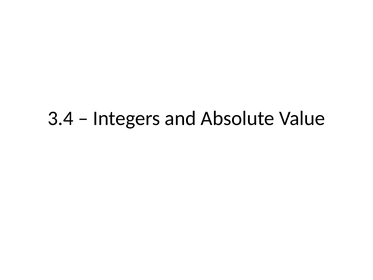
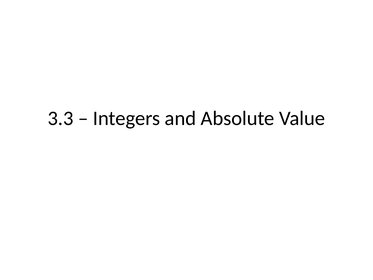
3.4: 3.4 -> 3.3 (61, 118)
